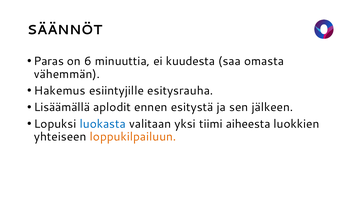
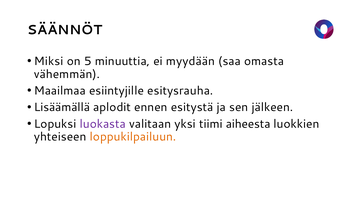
Paras: Paras -> Miksi (49, 61)
6: 6 -> 5 (88, 61)
kuudesta: kuudesta -> myydään (190, 61)
Hakemus: Hakemus -> Maailmaa (60, 91)
luokasta colour: blue -> purple (103, 124)
